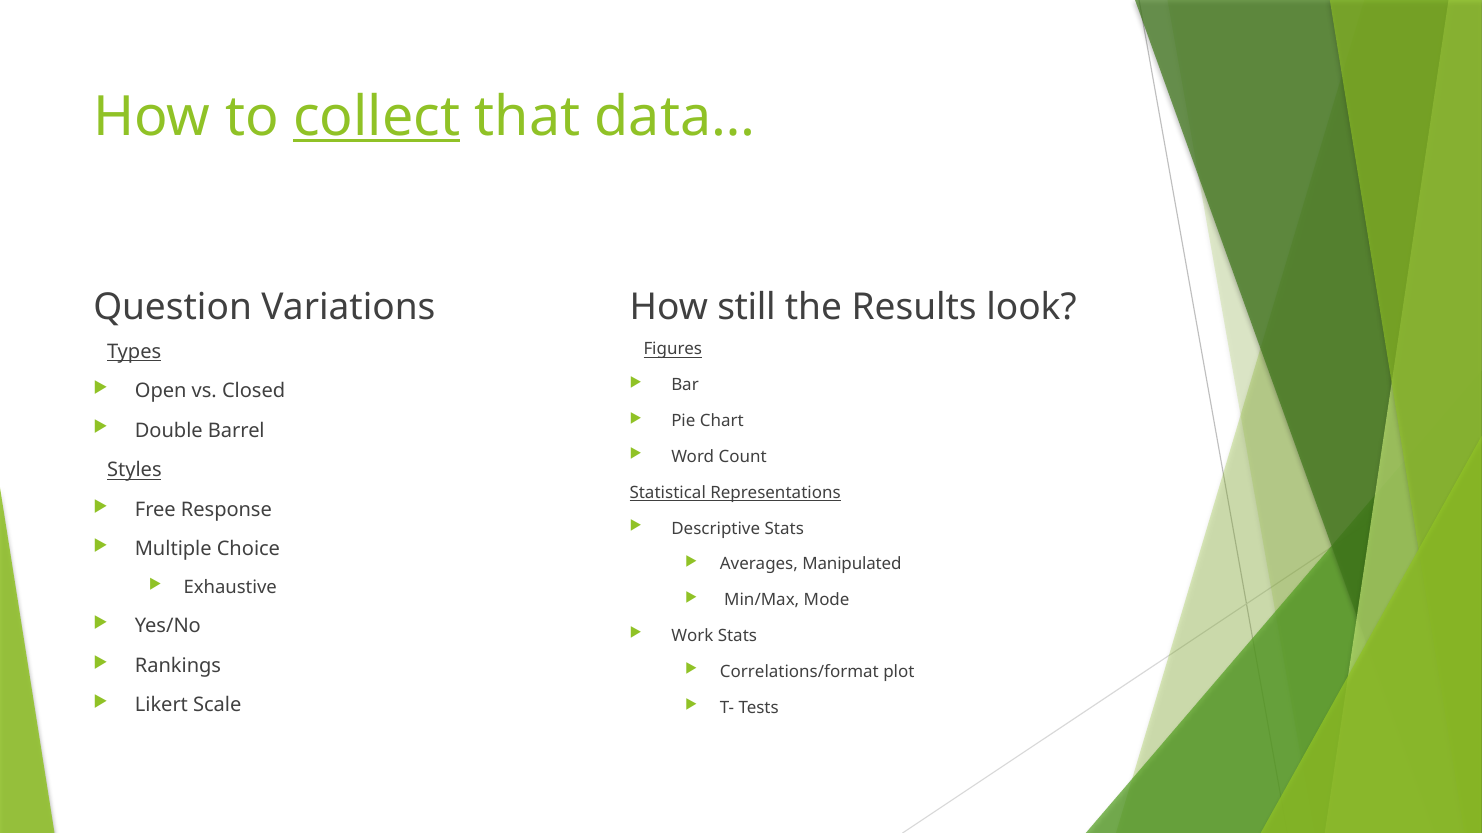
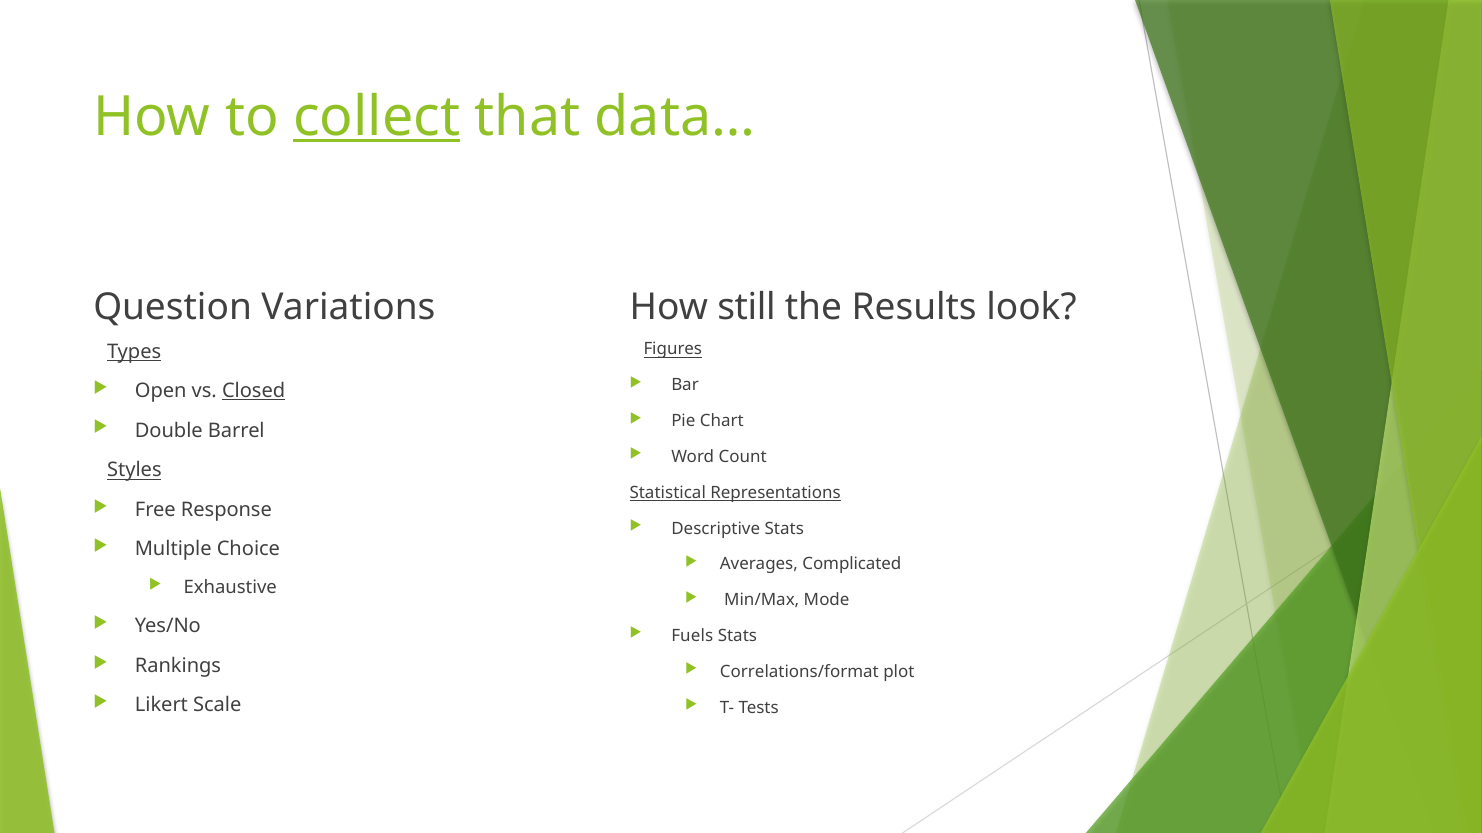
Closed underline: none -> present (254, 391)
Manipulated: Manipulated -> Complicated (852, 565)
Work: Work -> Fuels (692, 636)
